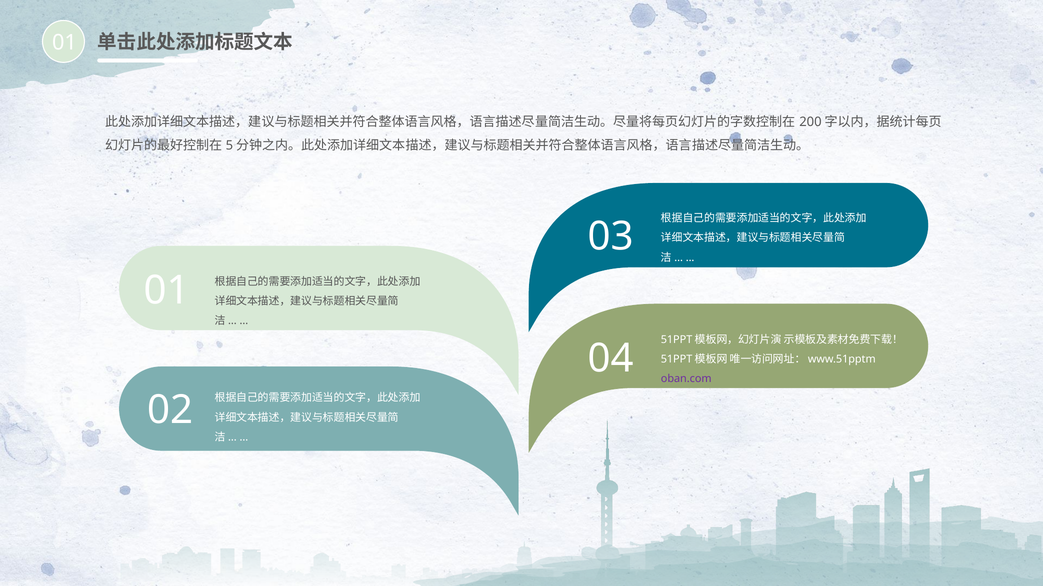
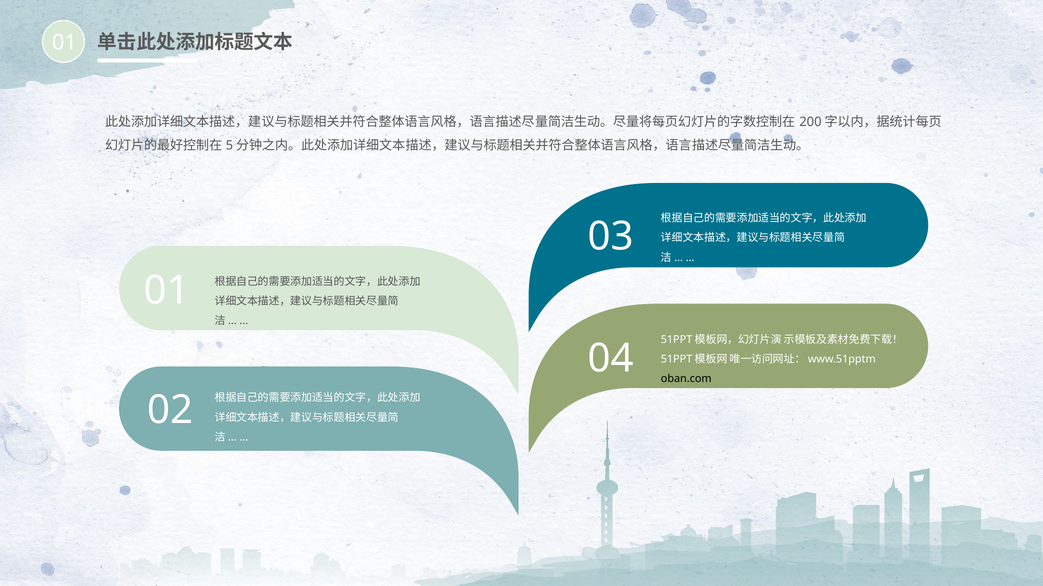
oban.com colour: purple -> black (686, 379)
